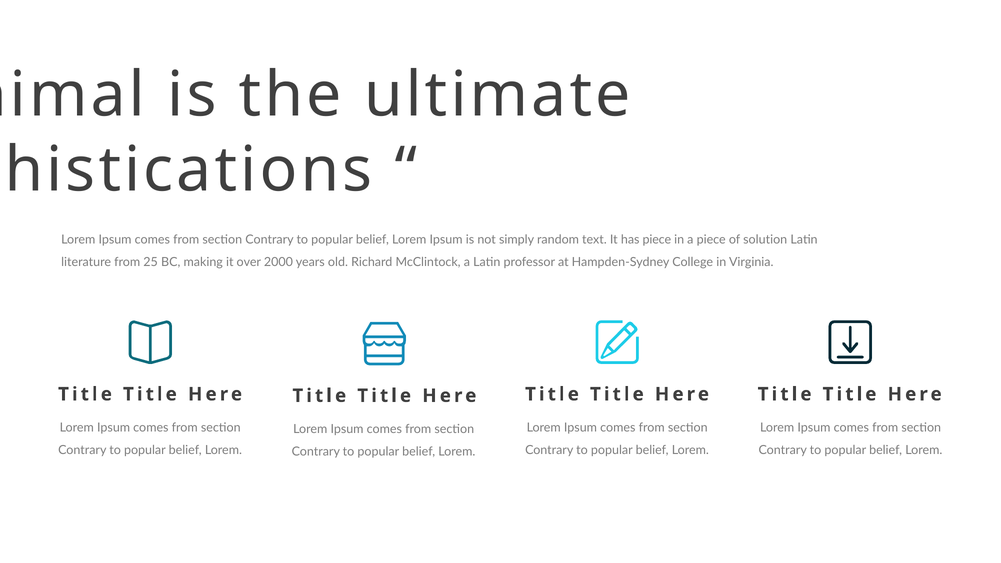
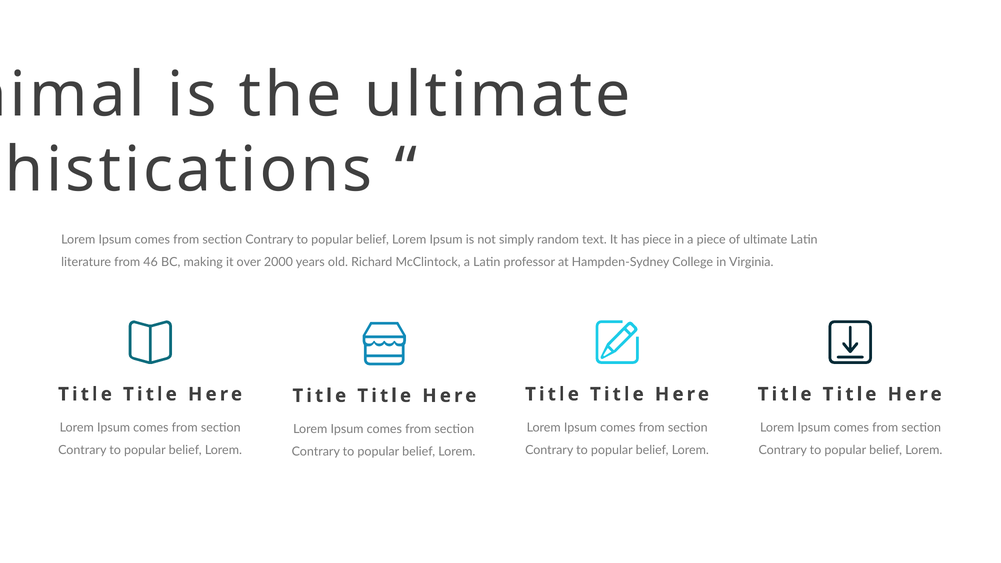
of solution: solution -> ultimate (765, 239)
25: 25 -> 46 (151, 262)
